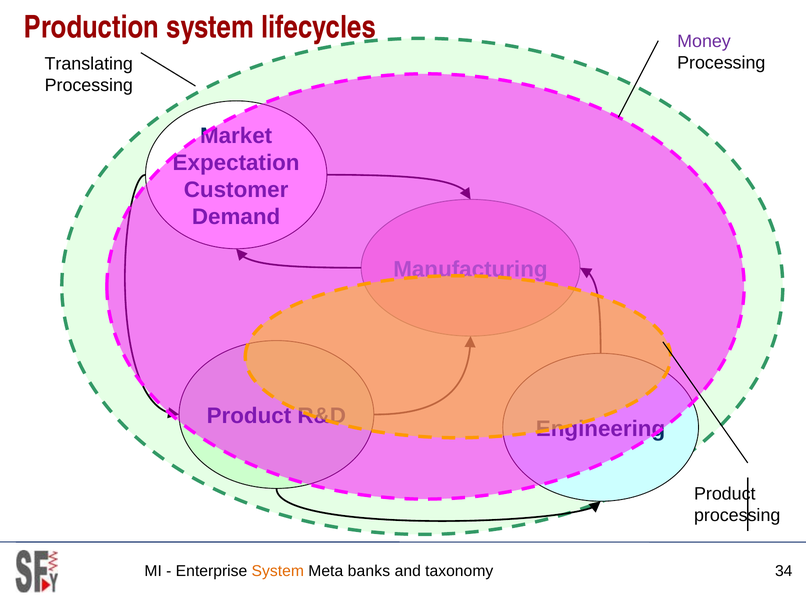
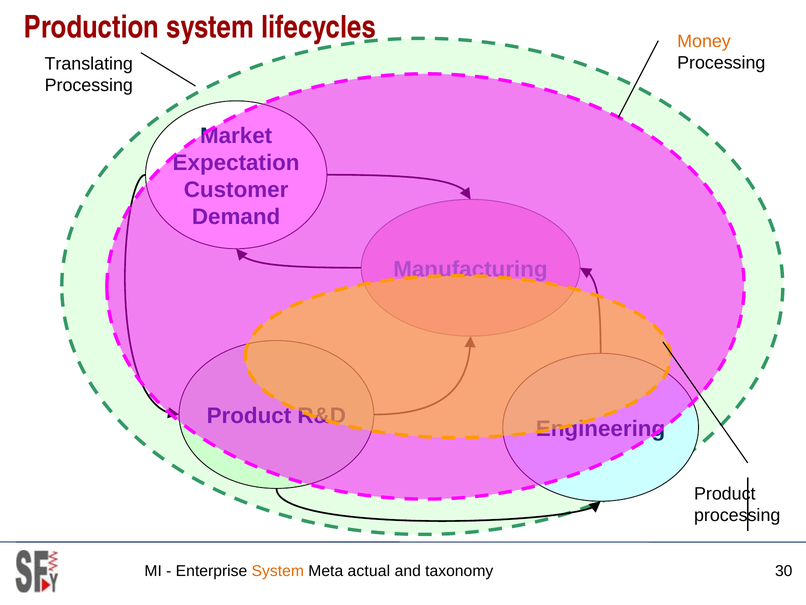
Money colour: purple -> orange (704, 42)
banks: banks -> actual (369, 571)
34: 34 -> 30 (784, 571)
